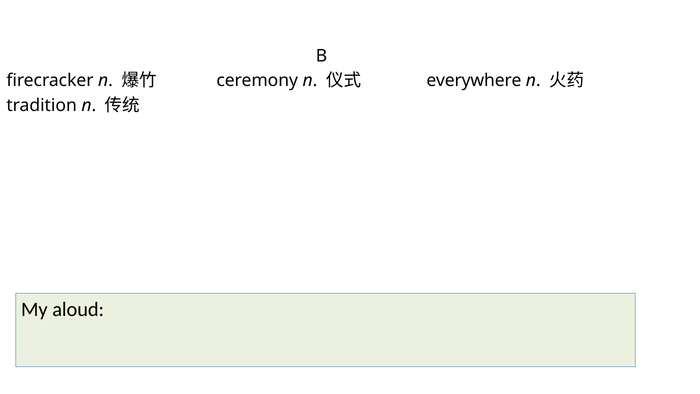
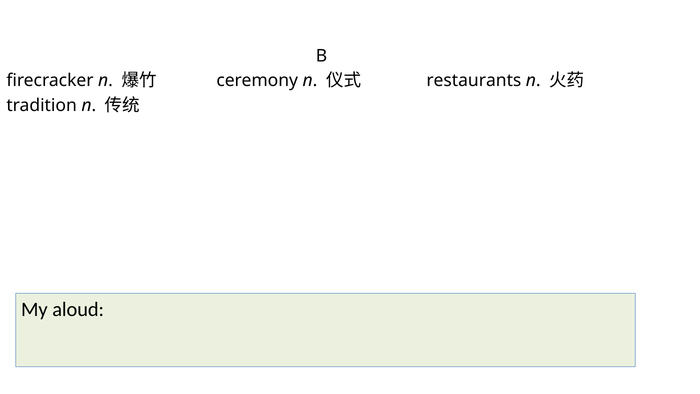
everywhere: everywhere -> restaurants (474, 81)
